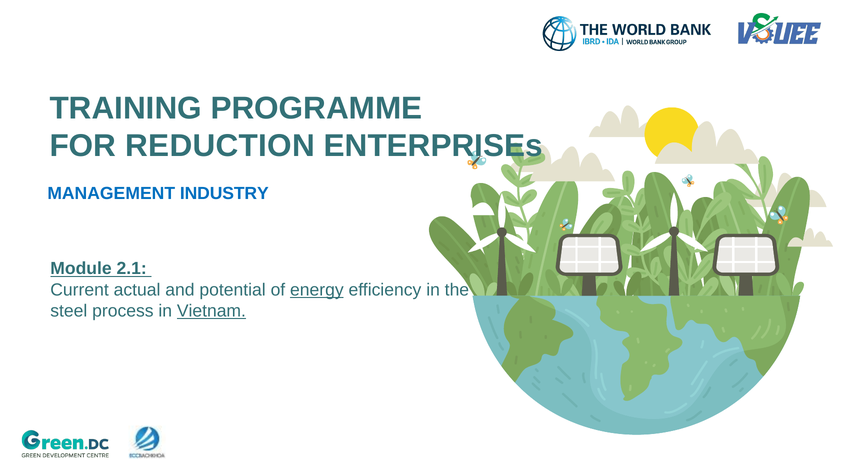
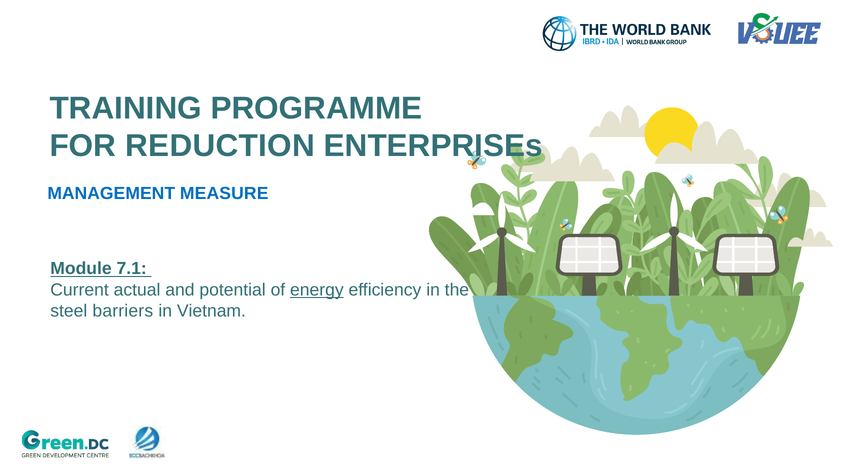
INDUSTRY: INDUSTRY -> MEASURE (224, 193)
2.1: 2.1 -> 7.1 (132, 269)
process: process -> barriers (123, 311)
Vietnam underline: present -> none (211, 311)
